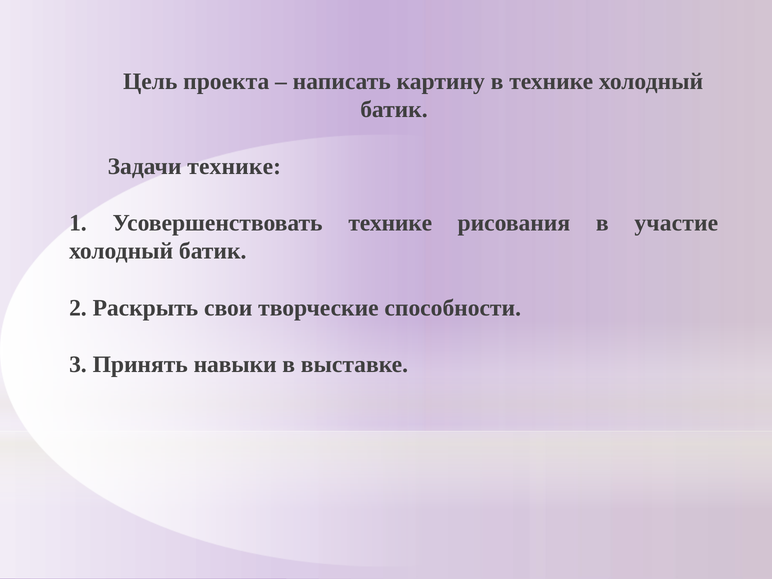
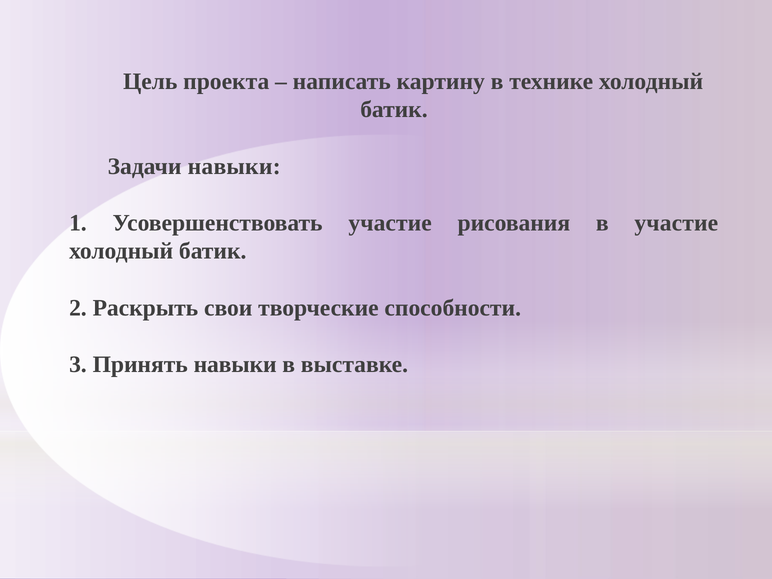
Задачи технике: технике -> навыки (234, 166)
Усовершенствовать технике: технике -> участие (390, 223)
